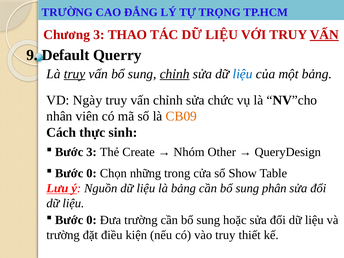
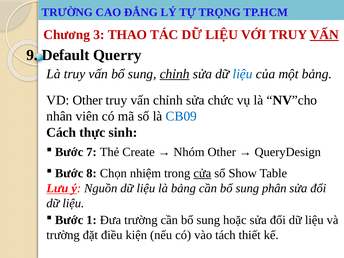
truy underline: present -> none (75, 74)
VD Ngày: Ngày -> Other (88, 100)
CB09 colour: orange -> blue (181, 116)
Bước 3: 3 -> 7 (92, 152)
0: 0 -> 8 (92, 173)
những: những -> nhiệm (145, 173)
cửa underline: none -> present (202, 173)
0: 0 -> 1 (92, 220)
vào truy: truy -> tách (225, 235)
